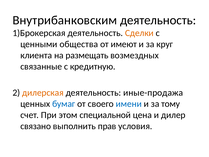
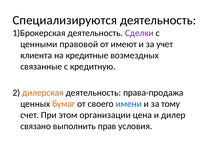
Внутрибанковским: Внутрибанковским -> Специализируются (65, 20)
Сделки colour: orange -> purple (139, 33)
общества: общества -> правовой (79, 44)
круг: круг -> учет (165, 44)
размещать: размещать -> кредитные (87, 55)
иные-продажа: иные-продажа -> права-продажа (153, 92)
бумаг colour: blue -> orange (64, 104)
специальной: специальной -> организации (105, 115)
